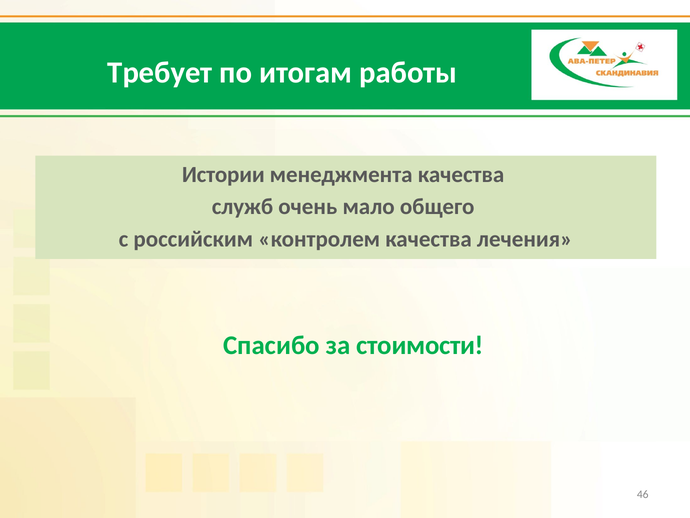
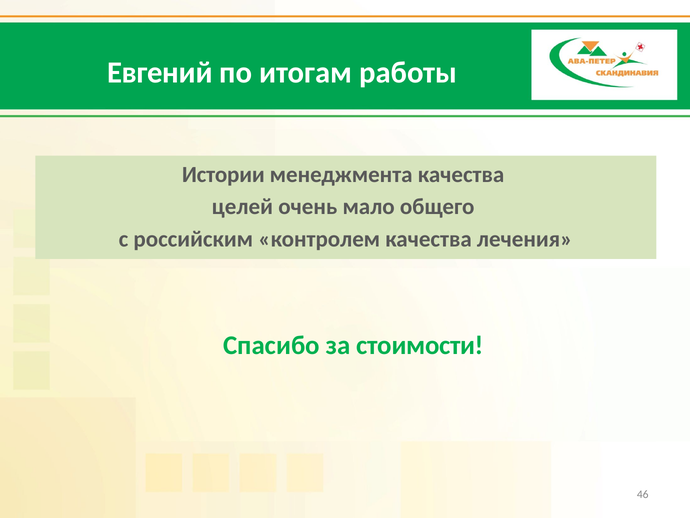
Требует: Требует -> Евгений (160, 72)
служб: служб -> целей (242, 207)
